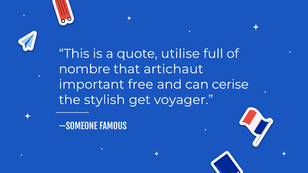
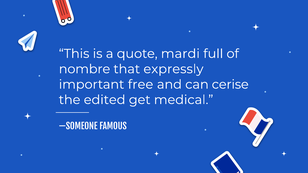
utilise: utilise -> mardi (180, 54)
artichaut: artichaut -> expressly (173, 69)
stylish: stylish -> edited (105, 100)
voyager: voyager -> medical (184, 100)
